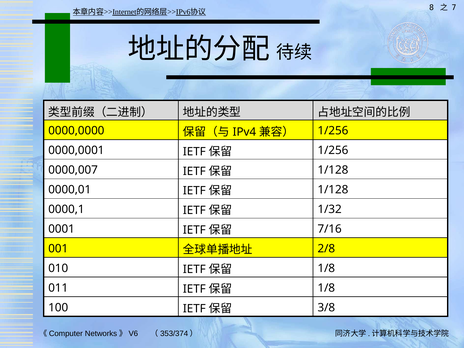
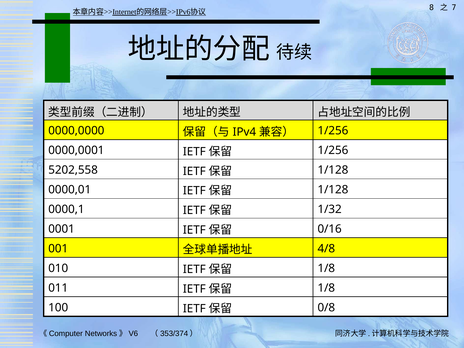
0000,007: 0000,007 -> 5202,558 (73, 170)
7/16: 7/16 -> 0/16 (330, 229)
2/8: 2/8 -> 4/8 (326, 249)
3/8: 3/8 -> 0/8 (326, 308)
